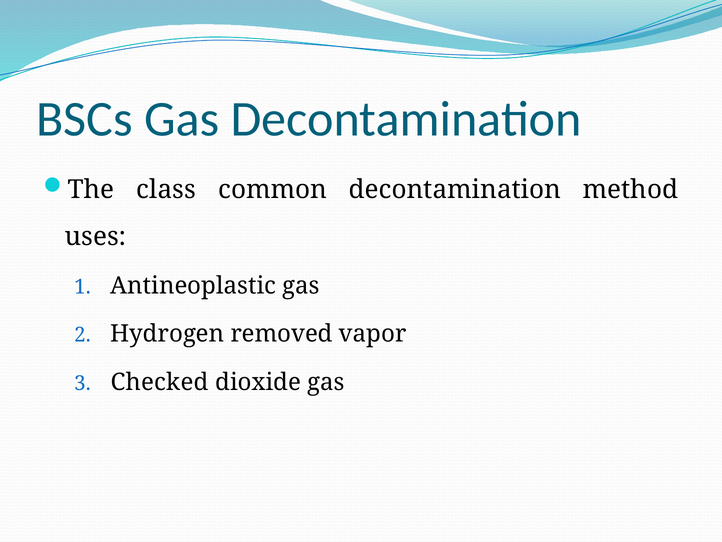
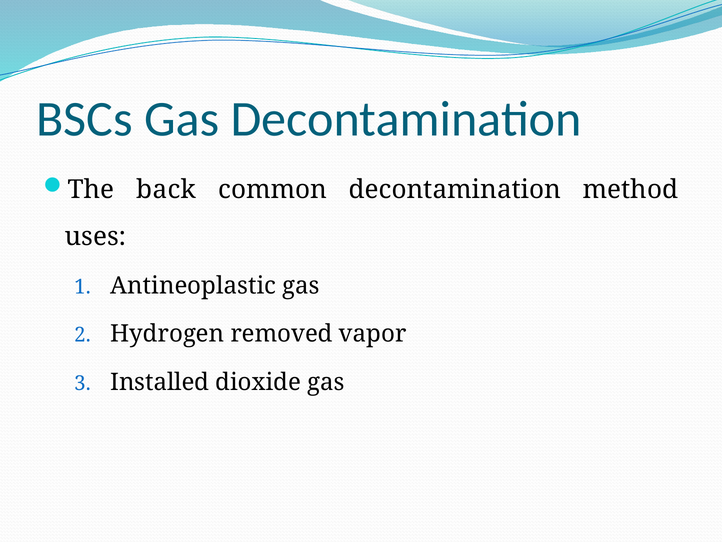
class: class -> back (166, 189)
Checked: Checked -> Installed (160, 382)
